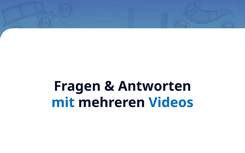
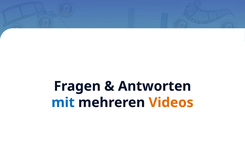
Videos colour: blue -> orange (171, 103)
